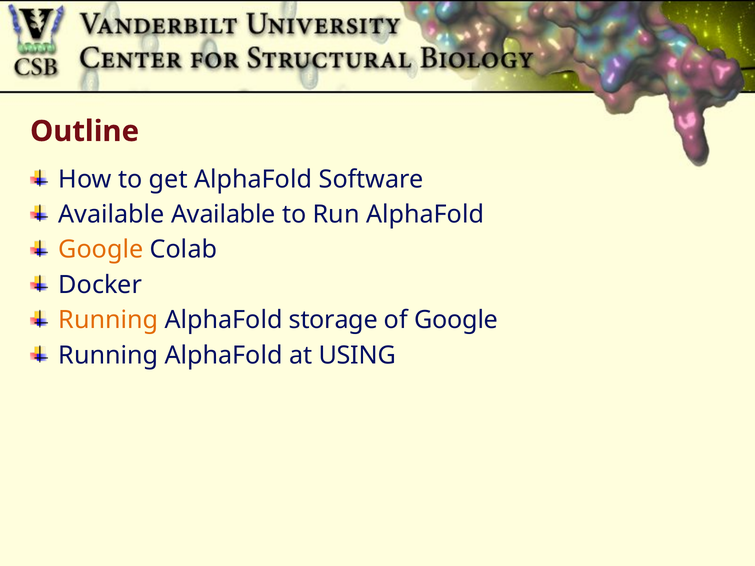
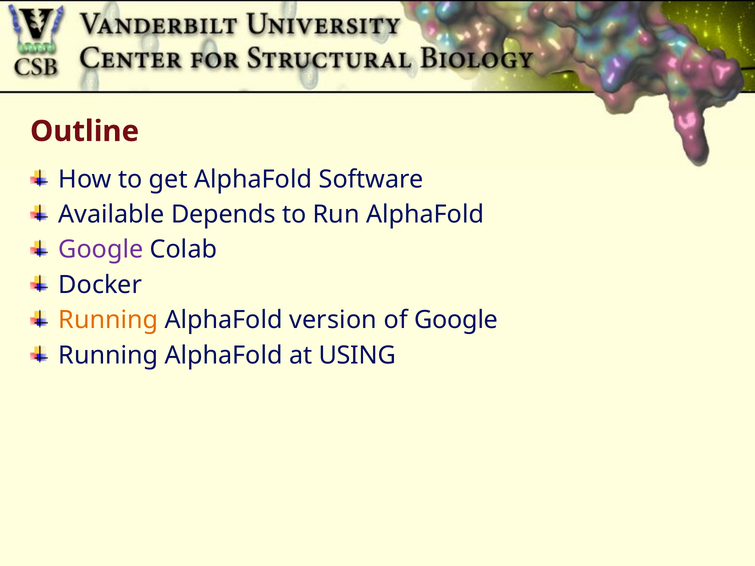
Available Available: Available -> Depends (223, 215)
Google colour: orange -> purple (101, 250)
storage: storage -> version (333, 320)
